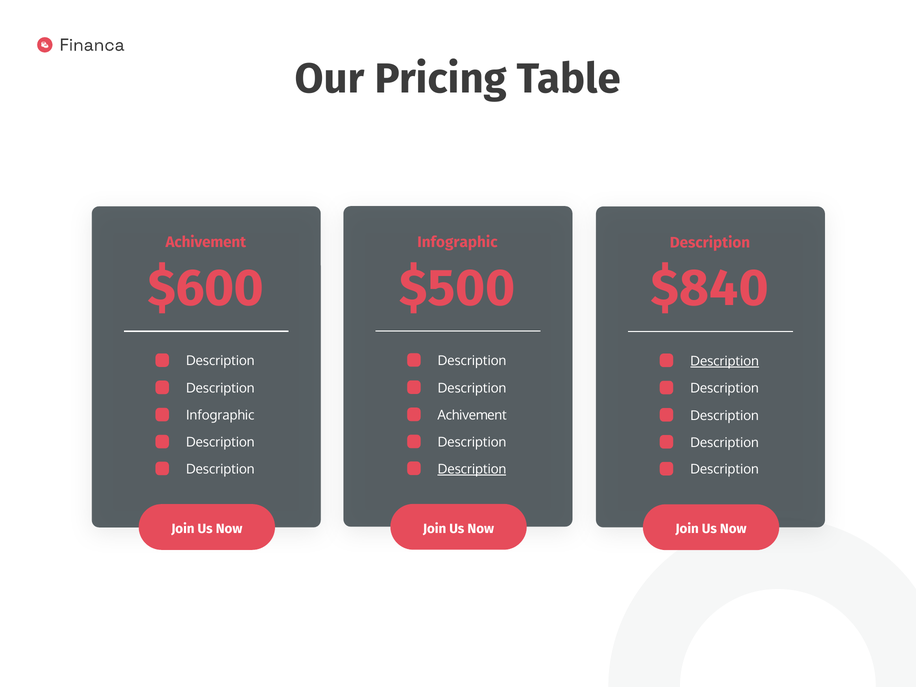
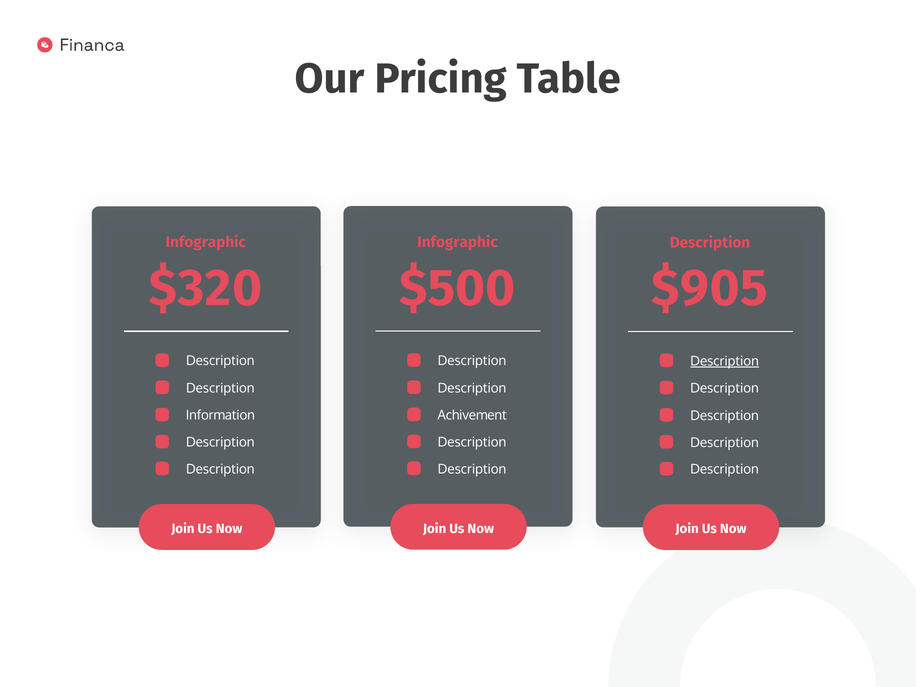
Achivement: Achivement -> Infographic (206, 242)
$600: $600 -> $320 (206, 288)
$840: $840 -> $905 (710, 288)
Infographic: Infographic -> Information (220, 415)
Description underline: present -> none (472, 469)
